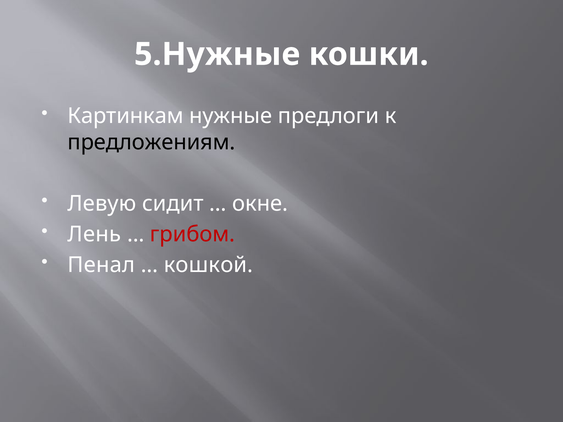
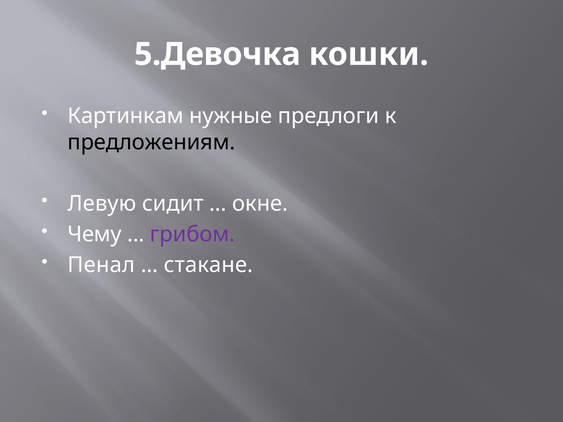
5.Нужные: 5.Нужные -> 5.Девочка (217, 54)
Лень: Лень -> Чему (95, 234)
грибом colour: red -> purple (193, 234)
кошкой: кошкой -> стакане (209, 265)
